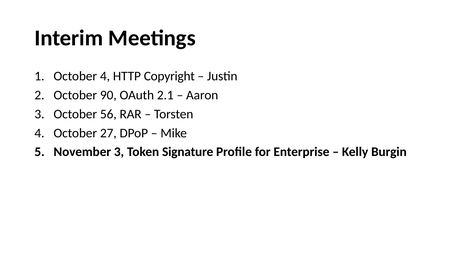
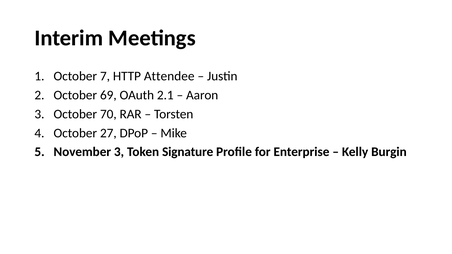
October 4: 4 -> 7 (105, 76)
Copyright: Copyright -> Attendee (169, 76)
90: 90 -> 69 (108, 95)
56: 56 -> 70 (108, 114)
